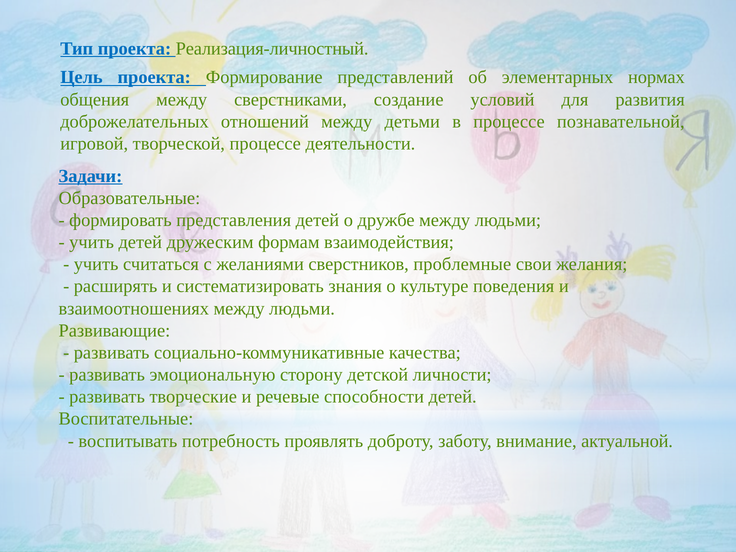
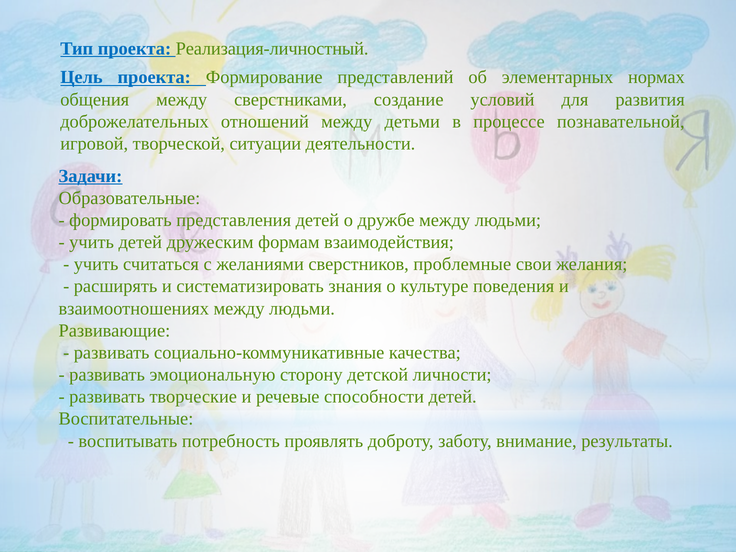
творческой процессе: процессе -> ситуации (265, 144)
актуальной: актуальной -> результаты (627, 441)
